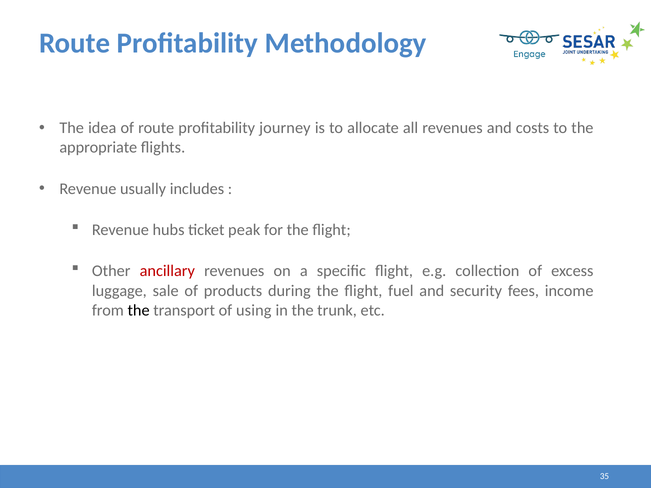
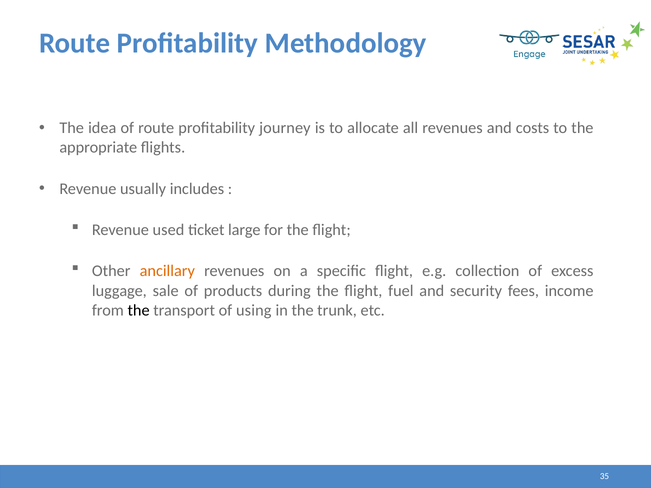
hubs: hubs -> used (168, 230)
peak: peak -> large (244, 230)
ancillary colour: red -> orange (167, 271)
